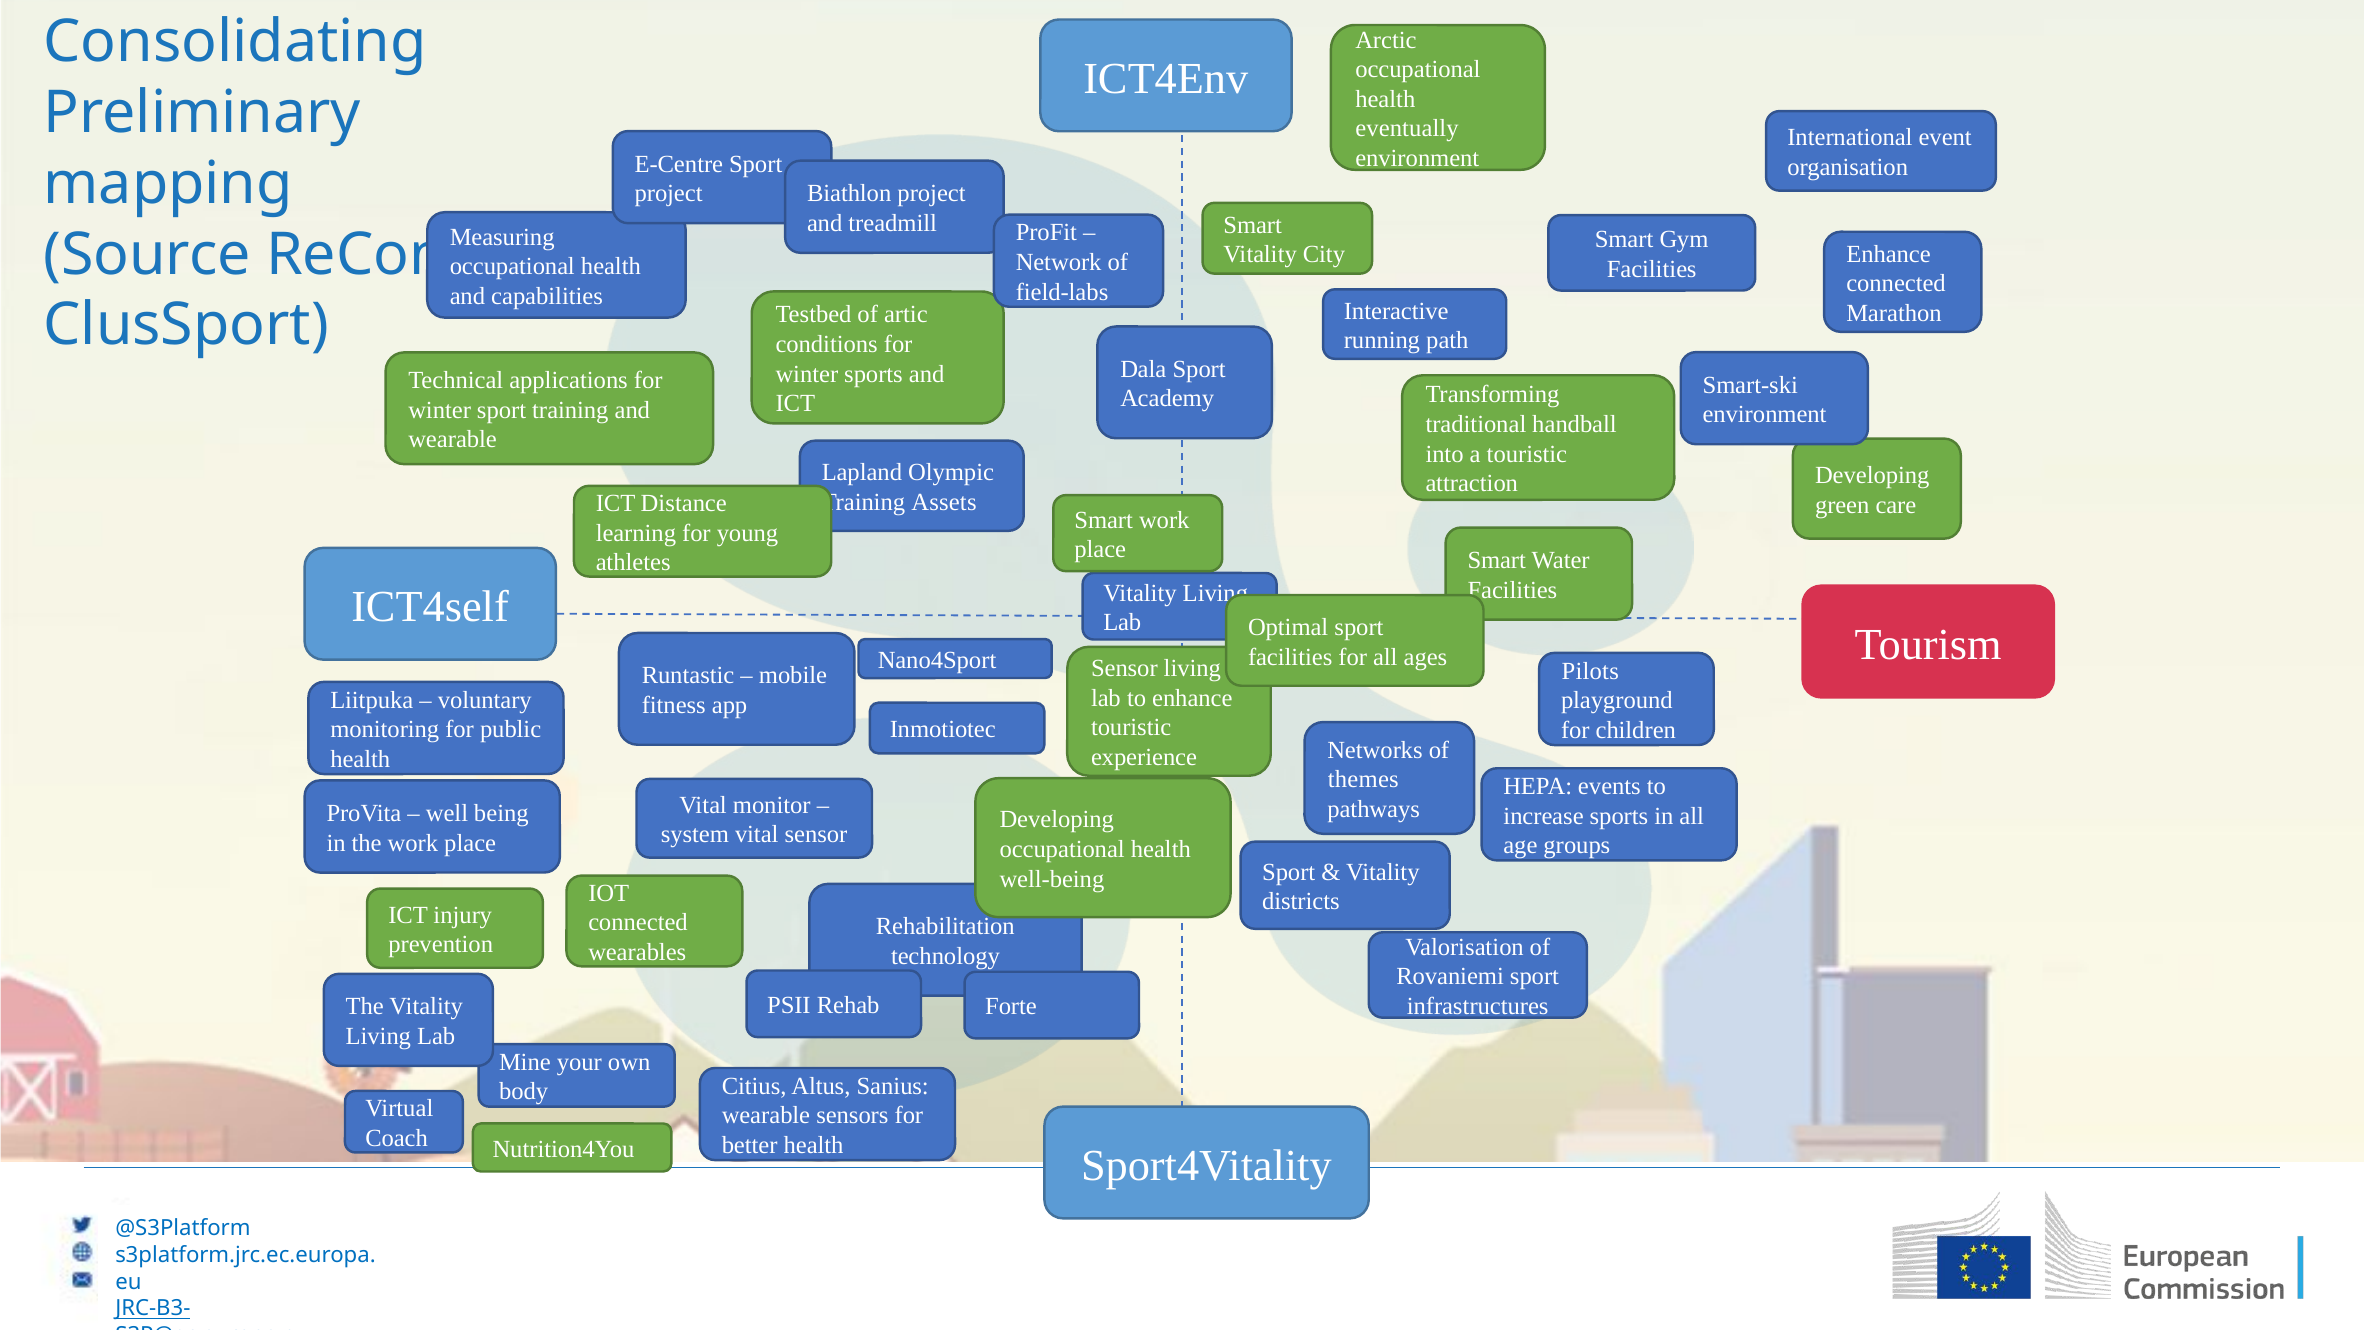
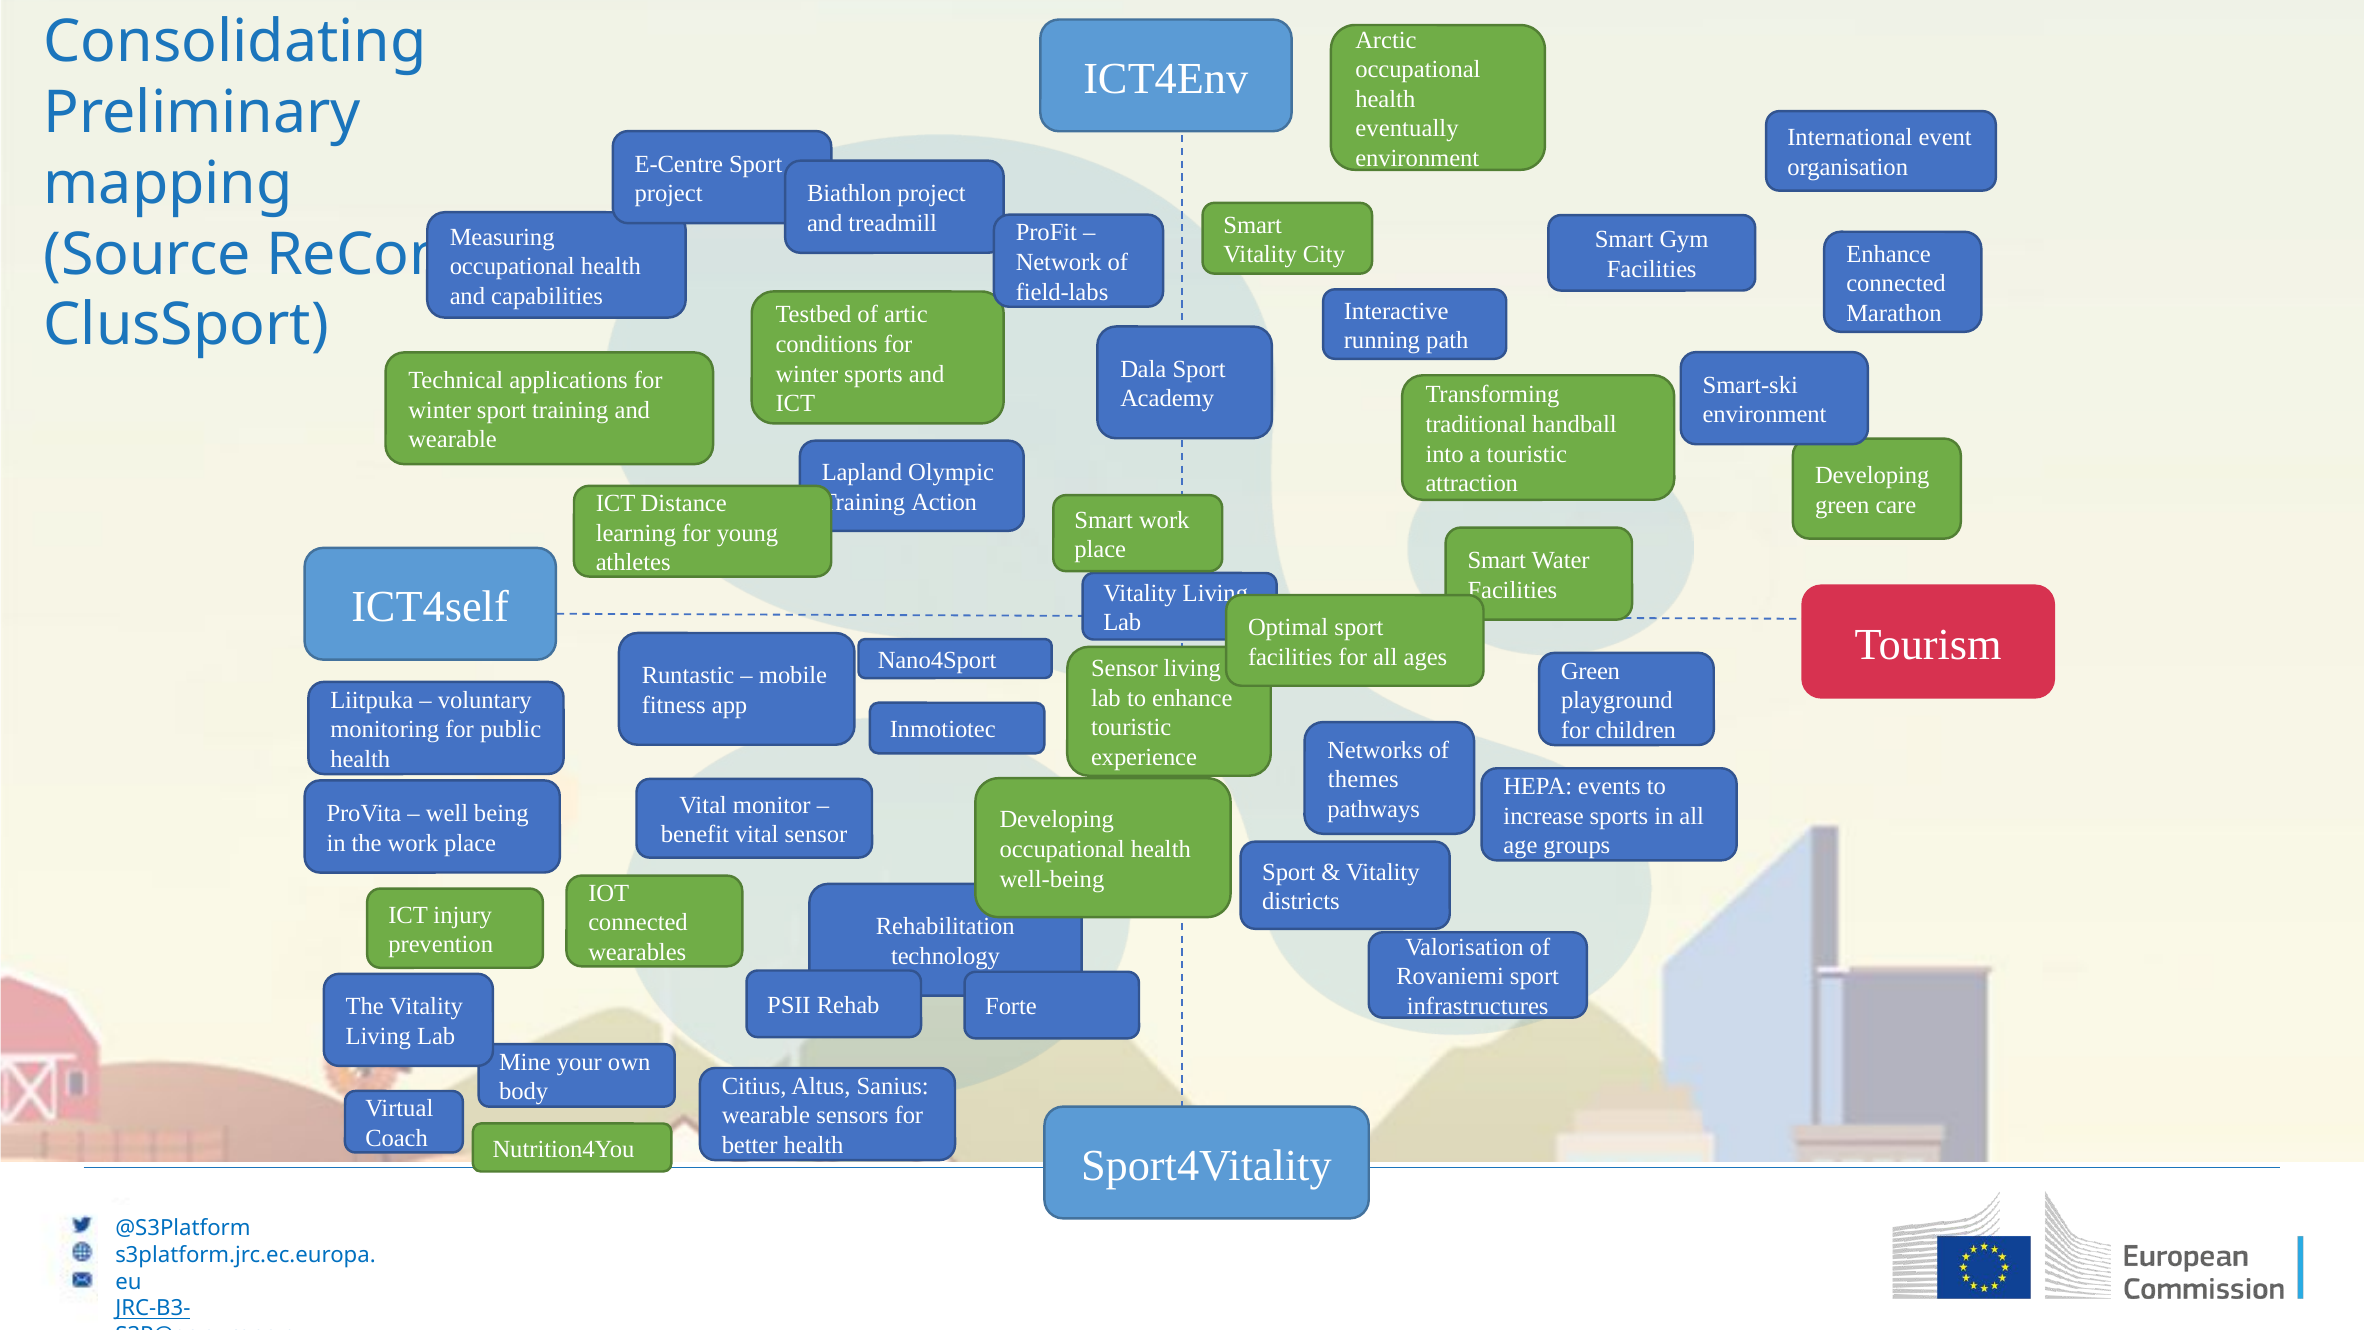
Assets: Assets -> Action (944, 502)
Pilots: Pilots -> Green (1590, 671)
system: system -> benefit (695, 835)
